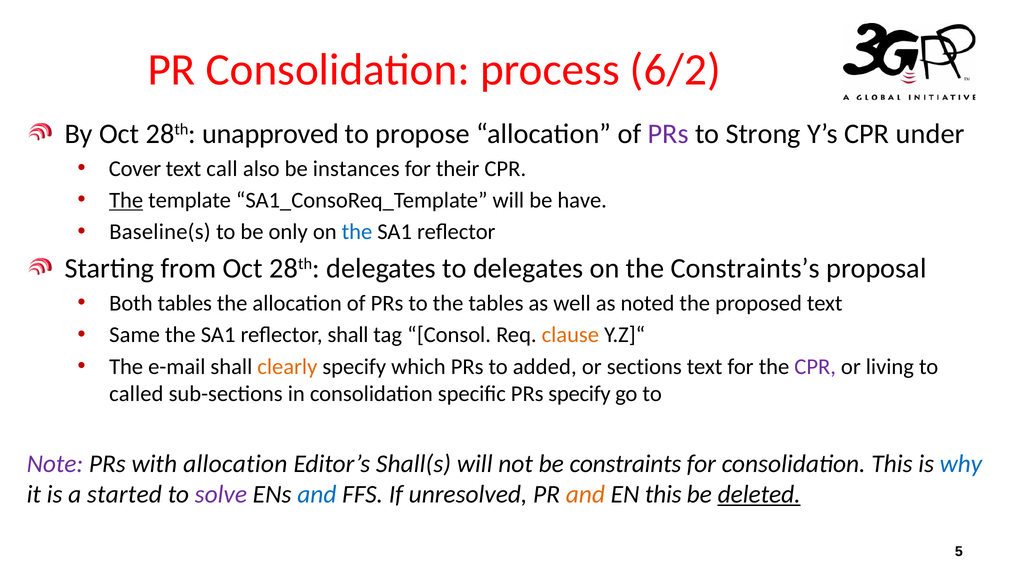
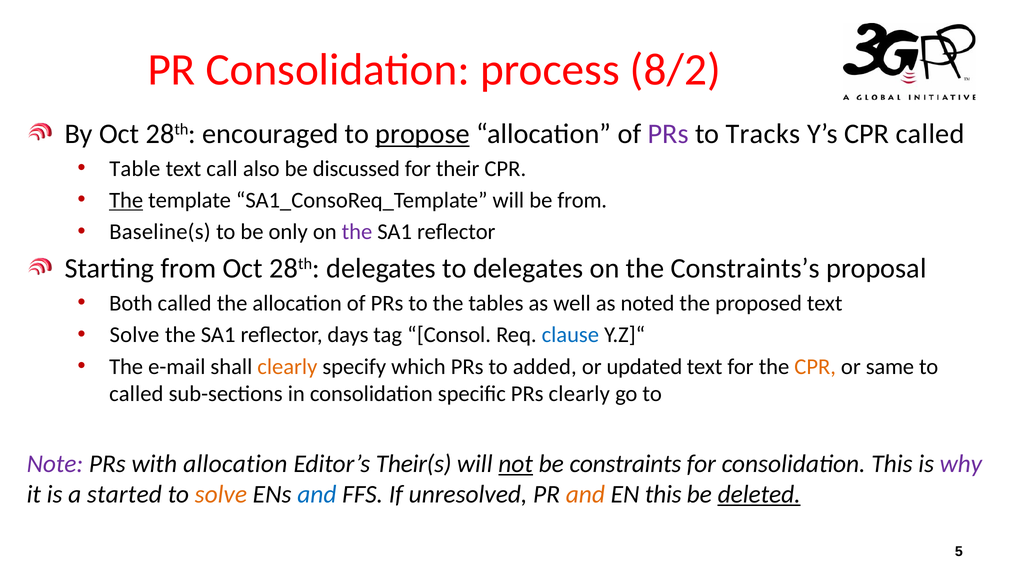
6/2: 6/2 -> 8/2 (675, 70)
unapproved: unapproved -> encouraged (270, 134)
propose underline: none -> present (423, 134)
Strong: Strong -> Tracks (763, 134)
CPR under: under -> called (930, 134)
Cover: Cover -> Table (135, 169)
instances: instances -> discussed (356, 169)
be have: have -> from (582, 200)
the colour: blue -> purple (357, 232)
Both tables: tables -> called (185, 303)
Same: Same -> Solve (134, 335)
reflector shall: shall -> days (348, 335)
clause colour: orange -> blue (570, 335)
sections: sections -> updated (644, 366)
CPR colour: purple -> orange (815, 366)
living: living -> same (890, 366)
PRs specify: specify -> clearly (579, 394)
Shall(s: Shall(s -> Their(s (414, 463)
not underline: none -> present (516, 463)
why colour: blue -> purple (961, 463)
solve colour: purple -> orange (221, 494)
